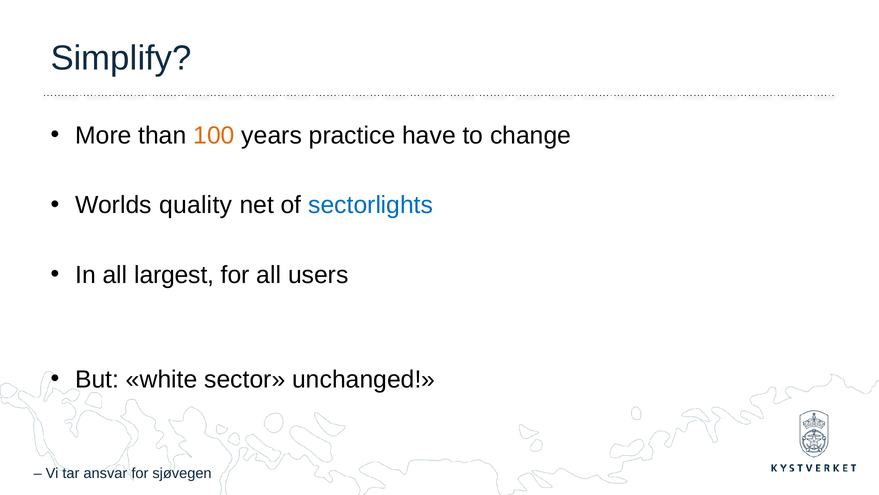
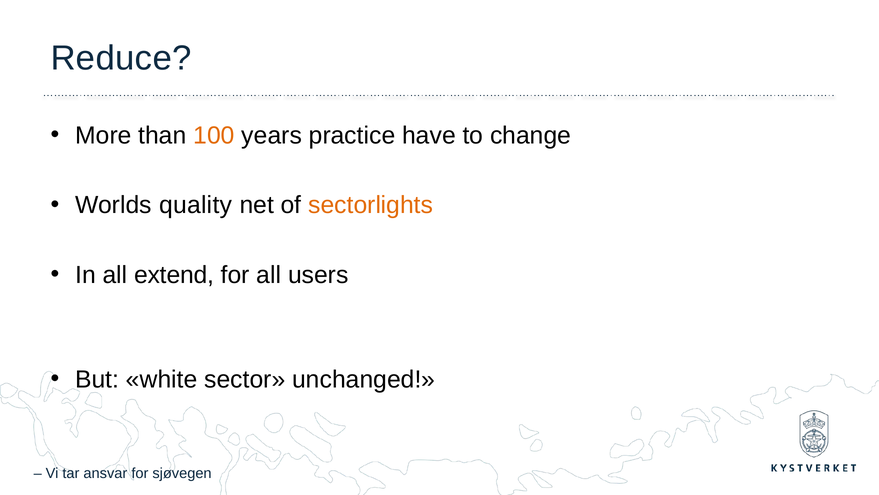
Simplify: Simplify -> Reduce (121, 58)
sectorlights colour: blue -> orange (371, 205)
largest: largest -> extend (174, 275)
